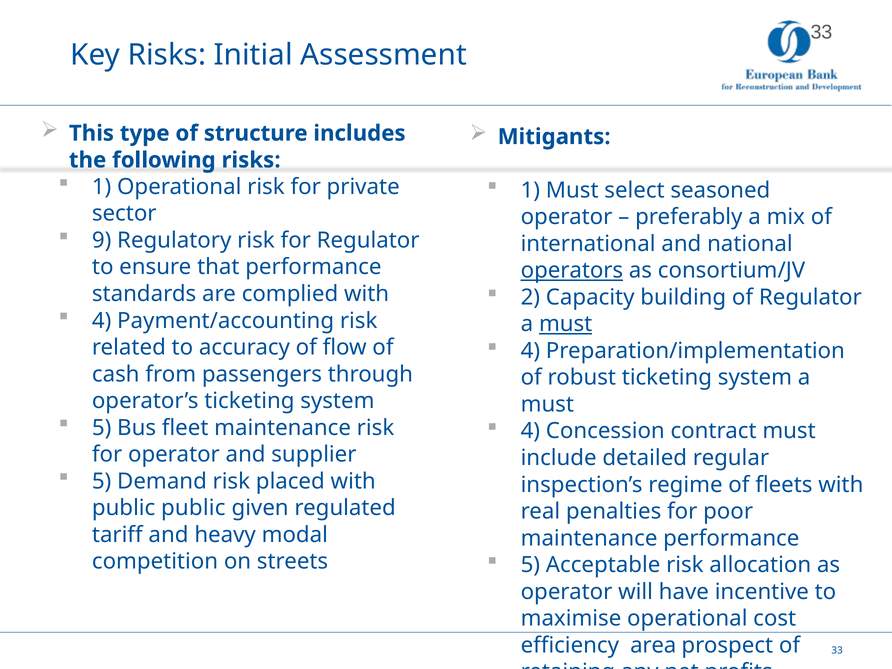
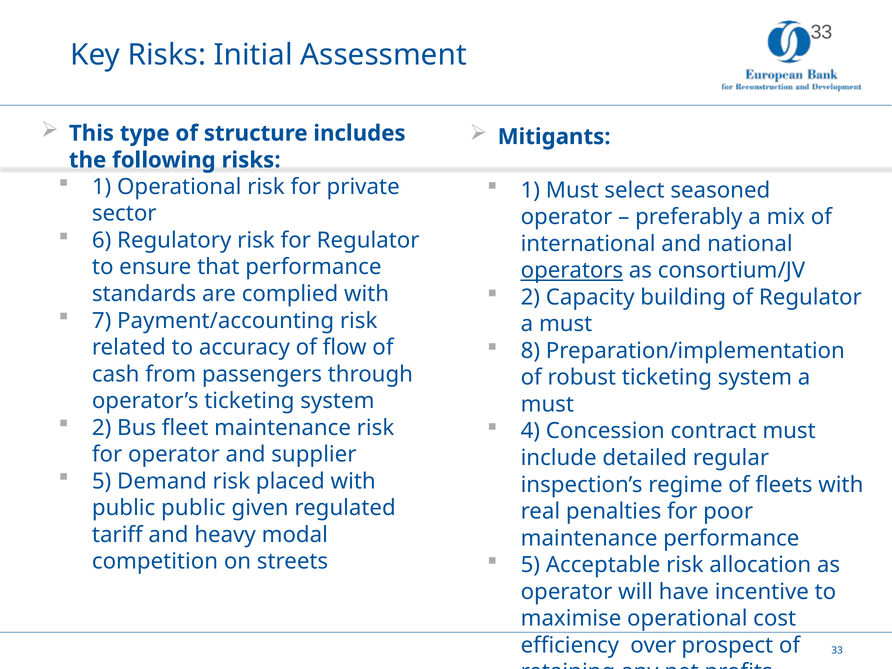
9: 9 -> 6 (102, 240)
4: 4 -> 7 (102, 321)
must underline: present -> none (566, 324)
4: 4 -> 8 (530, 351)
5: 5 -> 2 (102, 428)
area: area -> over (653, 645)
